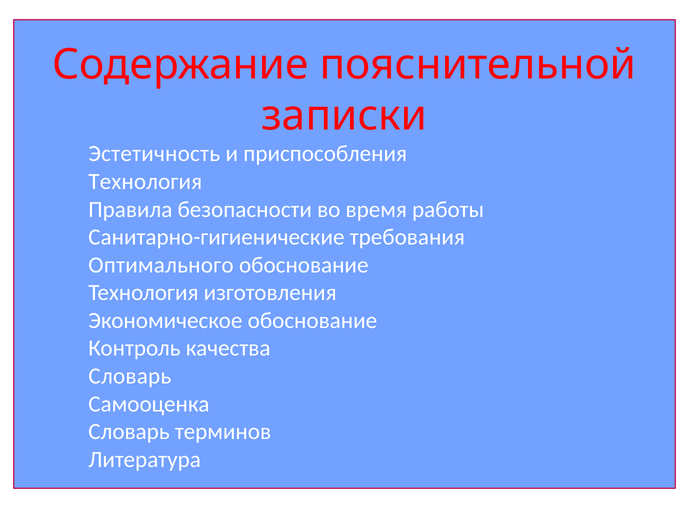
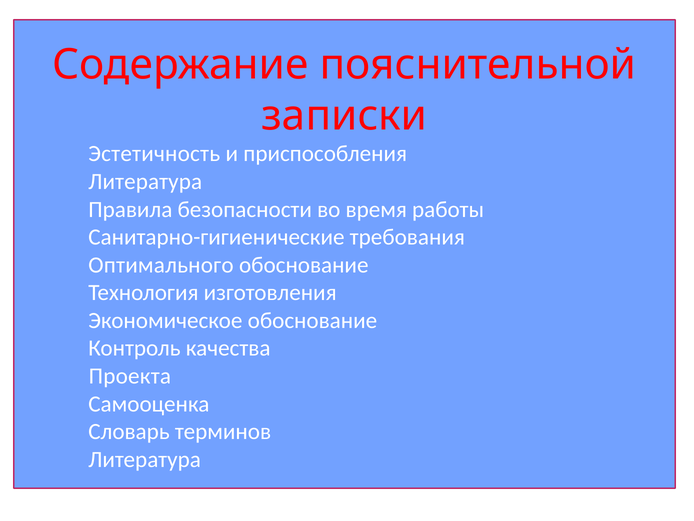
Технология: Технология -> Литература (145, 181)
Словарь: Словарь -> Проекта (130, 376)
